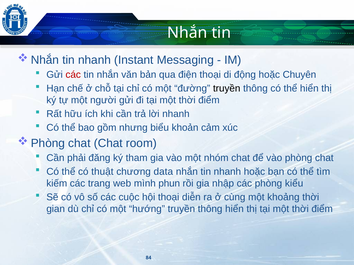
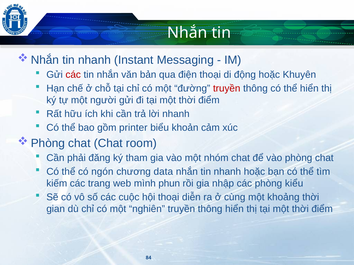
Chuyên: Chuyên -> Khuyên (299, 75)
truyền colour: black -> red (227, 89)
nhưng: nhưng -> printer (133, 128)
thuật: thuật -> ngón (102, 172)
hướng: hướng -> nghiên (147, 209)
